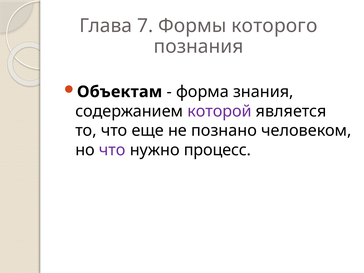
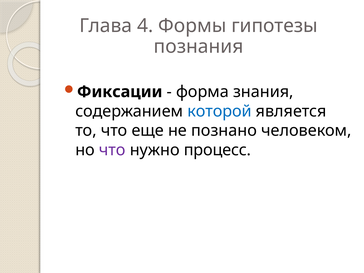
7: 7 -> 4 (145, 26)
которого: которого -> гипотезы (275, 26)
Объектам: Объектам -> Фиксации (120, 92)
которой colour: purple -> blue (219, 111)
